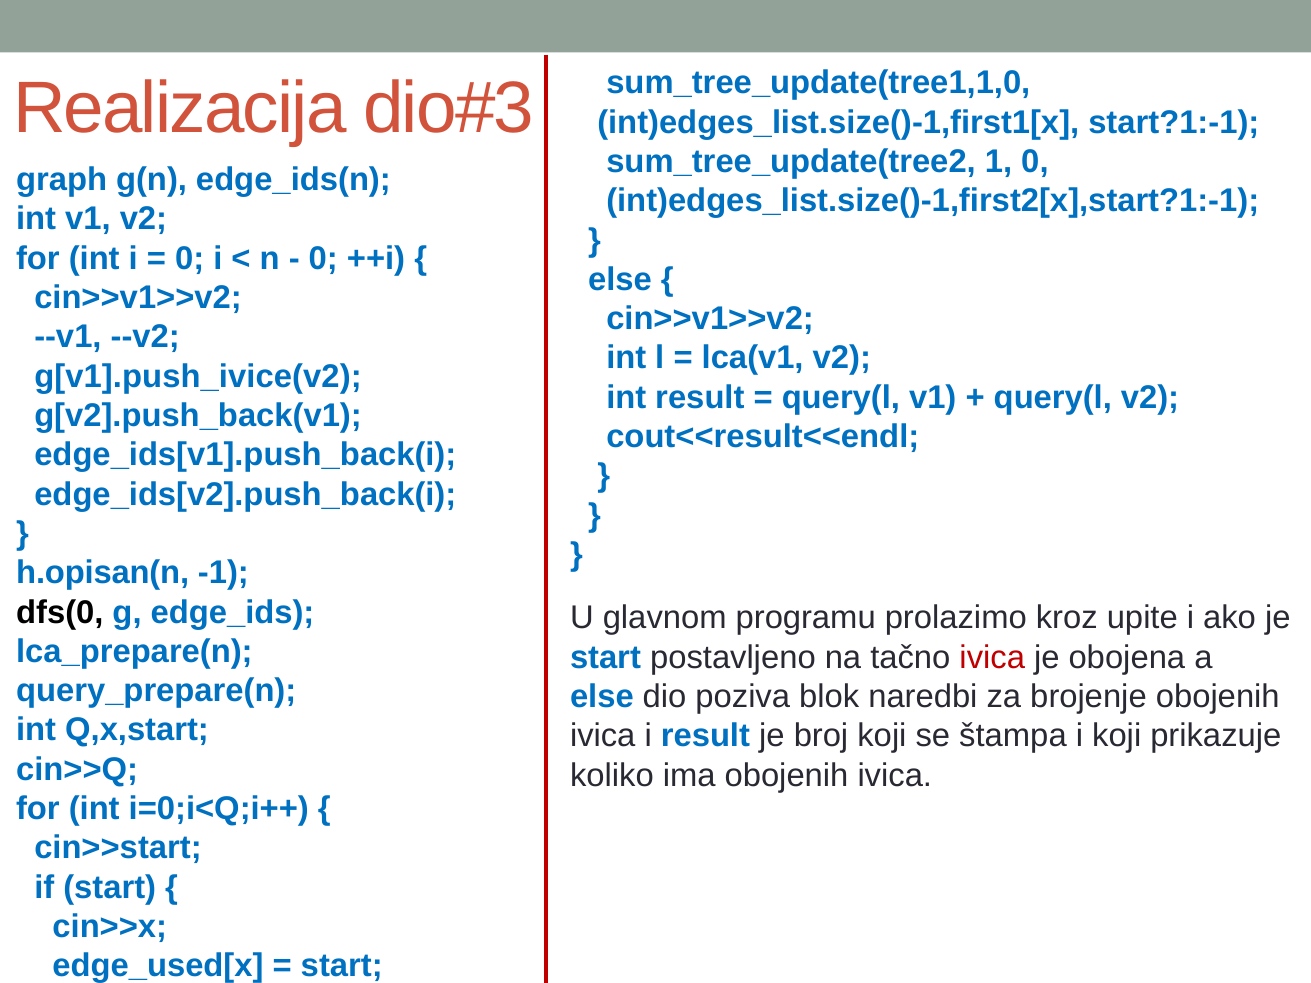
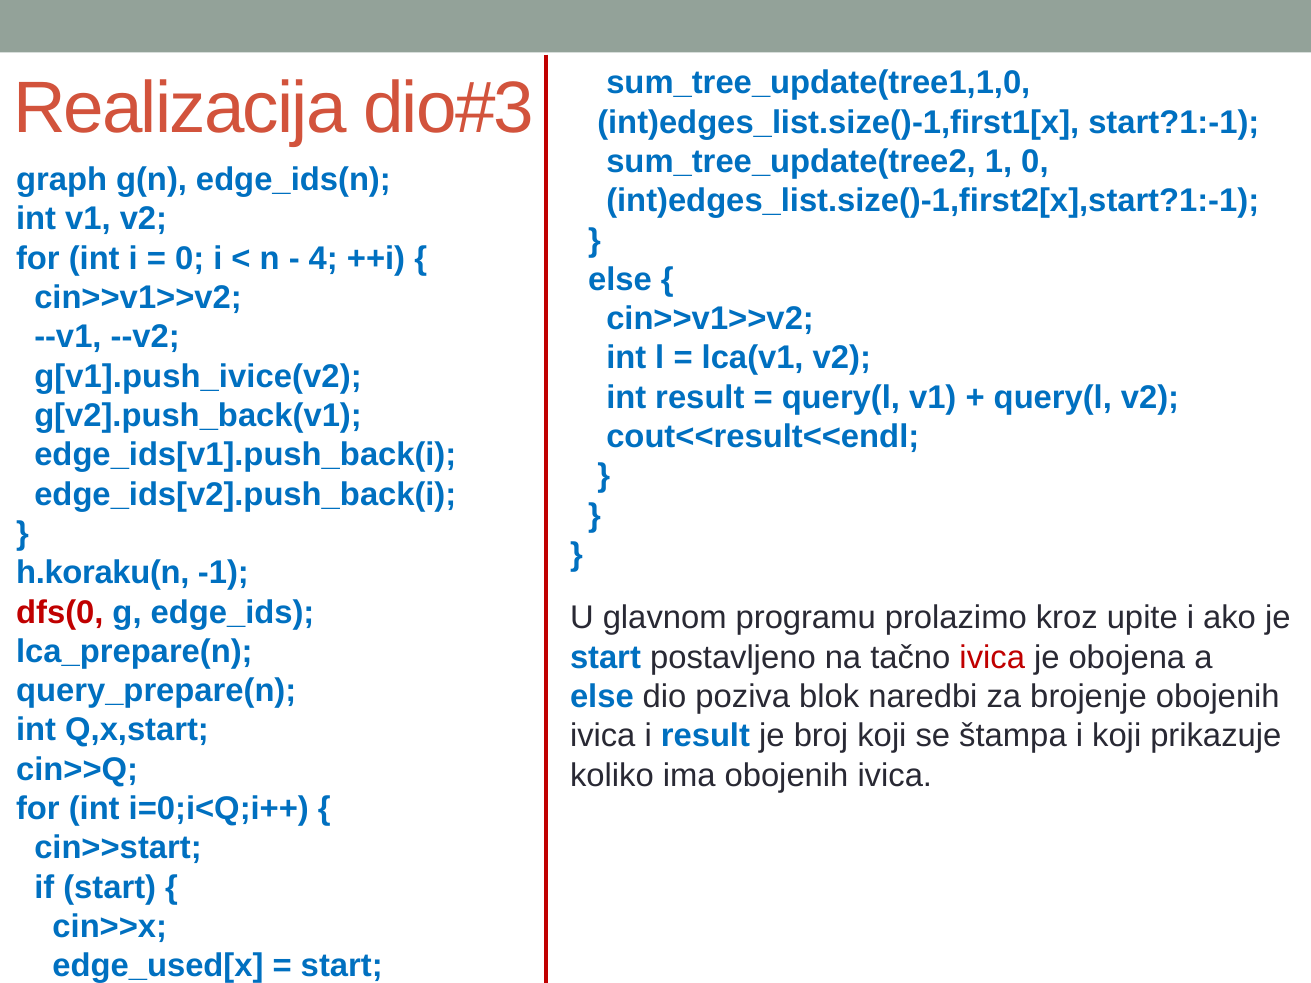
0: 0 -> 4 (323, 258)
h.opisan(n: h.opisan(n -> h.koraku(n (103, 573)
dfs(0 colour: black -> red (60, 612)
